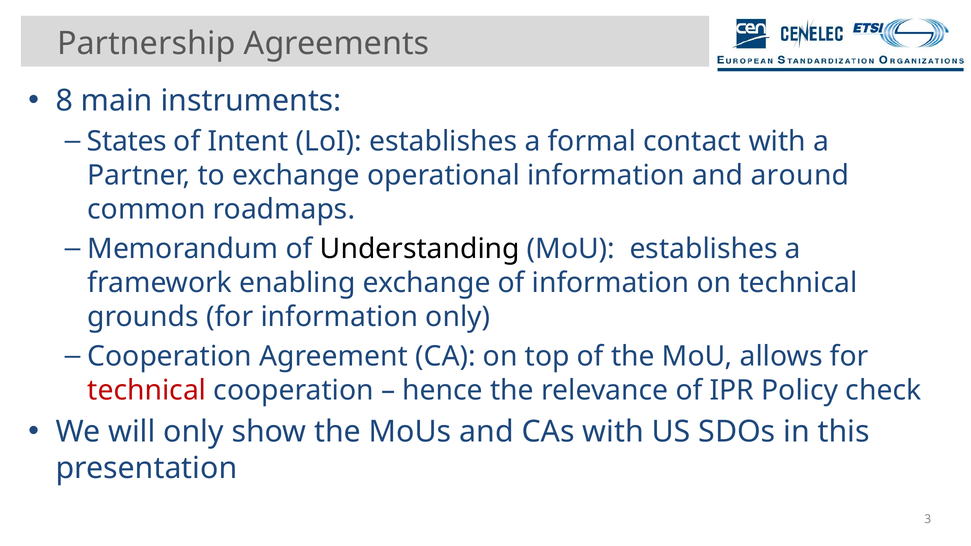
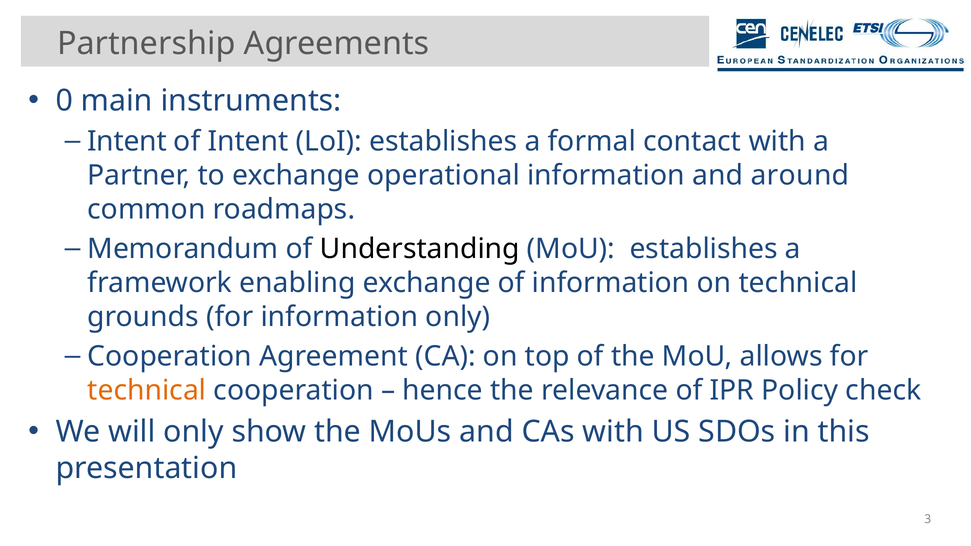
8: 8 -> 0 (64, 101)
States: States -> Intent (127, 142)
technical colour: red -> orange (147, 390)
